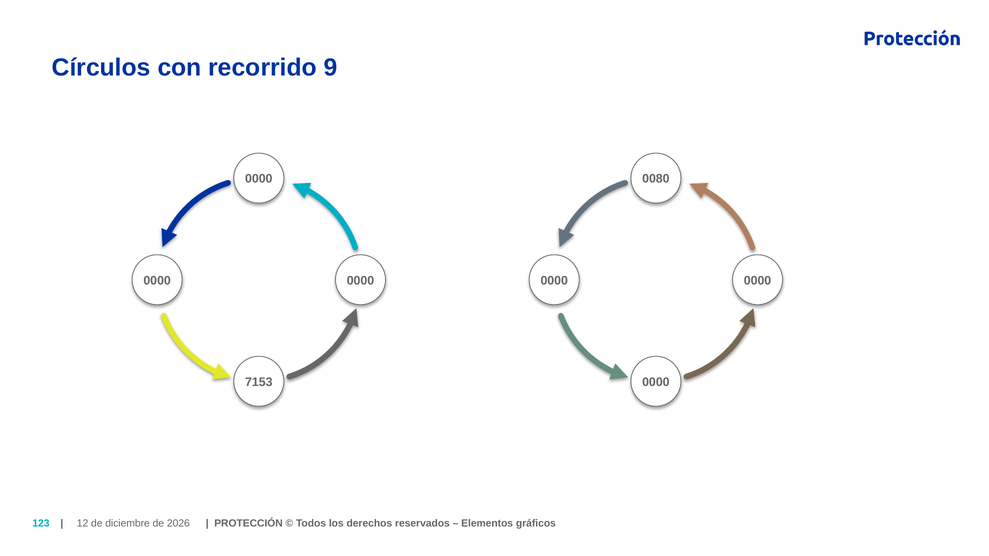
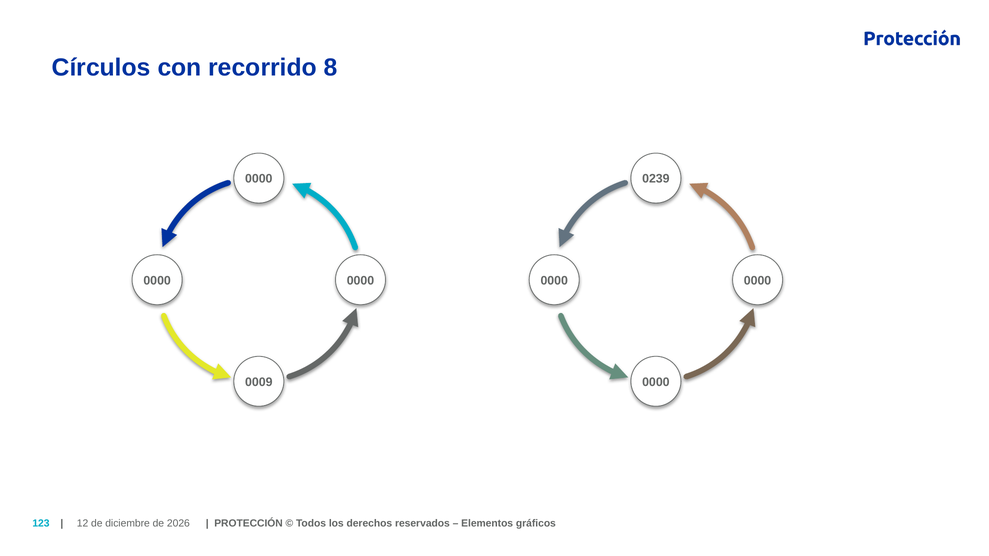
9: 9 -> 8 (331, 68)
0080: 0080 -> 0239 (656, 179)
7153: 7153 -> 0009 (259, 382)
